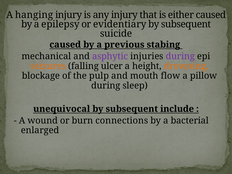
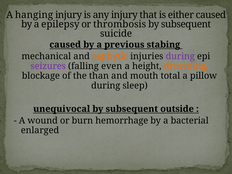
evidentiary: evidentiary -> thrombosis (120, 24)
asphytic colour: purple -> orange (110, 56)
seizures colour: orange -> purple (48, 66)
ulcer: ulcer -> even (112, 66)
pulp: pulp -> than (99, 76)
flow: flow -> total (170, 76)
include: include -> outside (177, 109)
connections: connections -> hemorrhage (122, 121)
